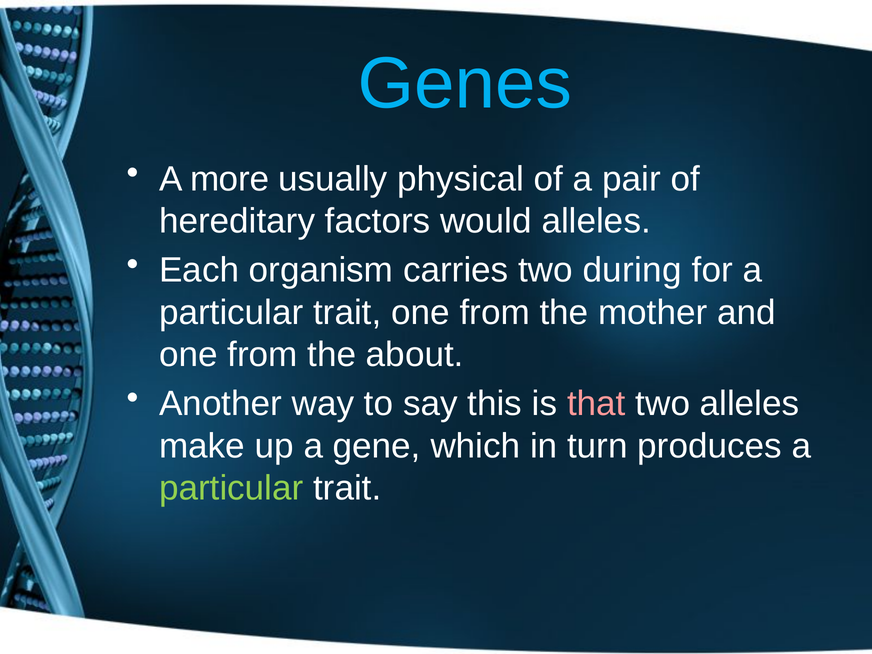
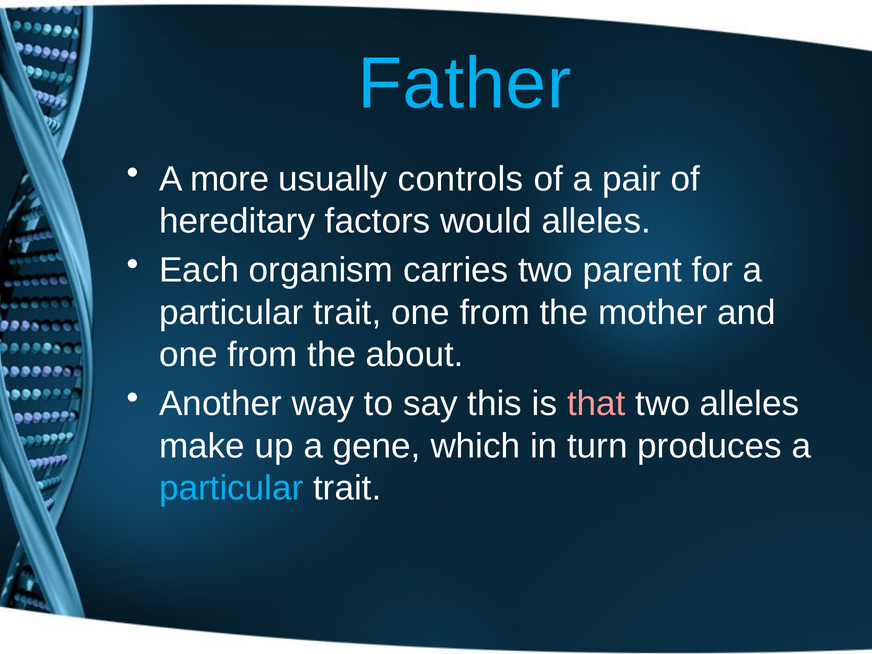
Genes: Genes -> Father (465, 84)
physical: physical -> controls (461, 179)
during: during -> parent (632, 270)
particular colour: light green -> light blue (231, 488)
